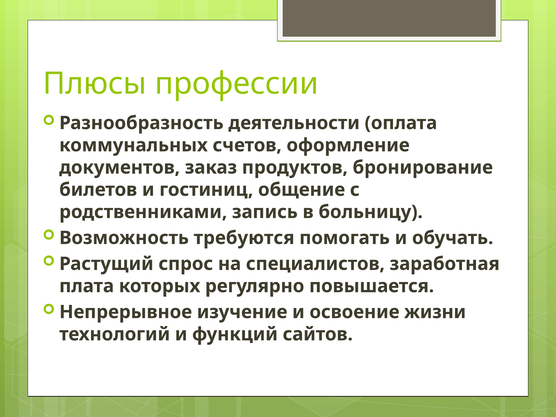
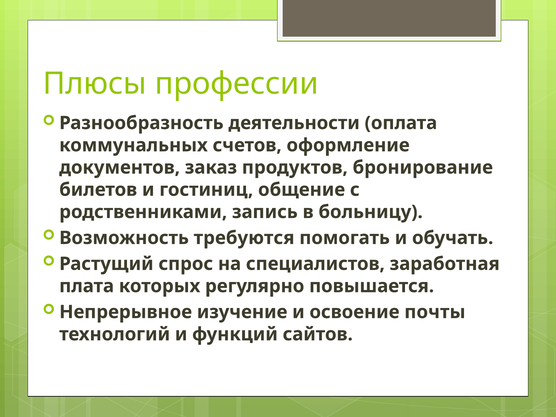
жизни: жизни -> почты (435, 312)
